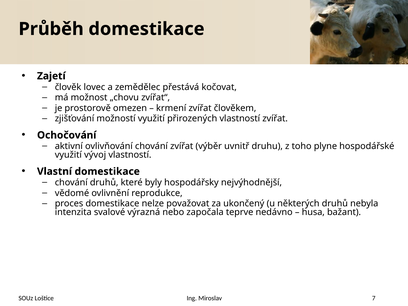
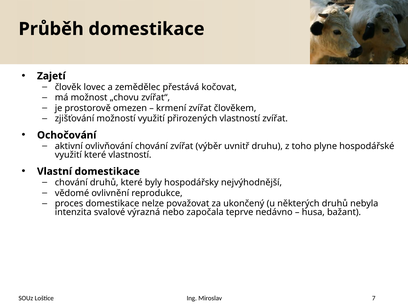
využití vývoj: vývoj -> které (95, 155)
